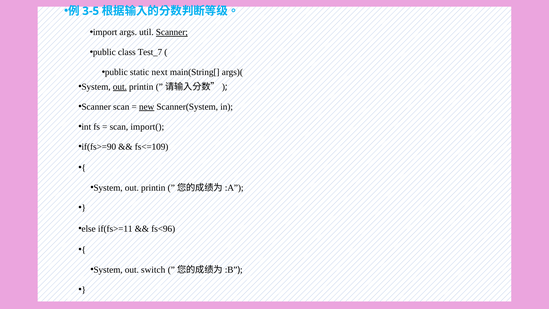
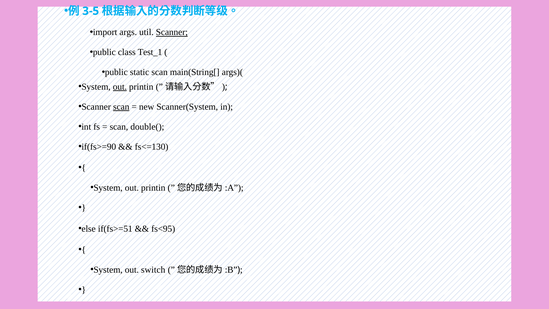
Test_7: Test_7 -> Test_1 (150, 52)
static next: next -> scan (160, 72)
scan underline: none -> present (121, 107)
new underline: present -> none (147, 107)
import(: import( -> double( (147, 127)
fs<=109: fs<=109 -> fs<=130 (152, 147)
if(fs>=11: if(fs>=11 -> if(fs>=51 (115, 229)
fs<96: fs<96 -> fs<95 (163, 229)
